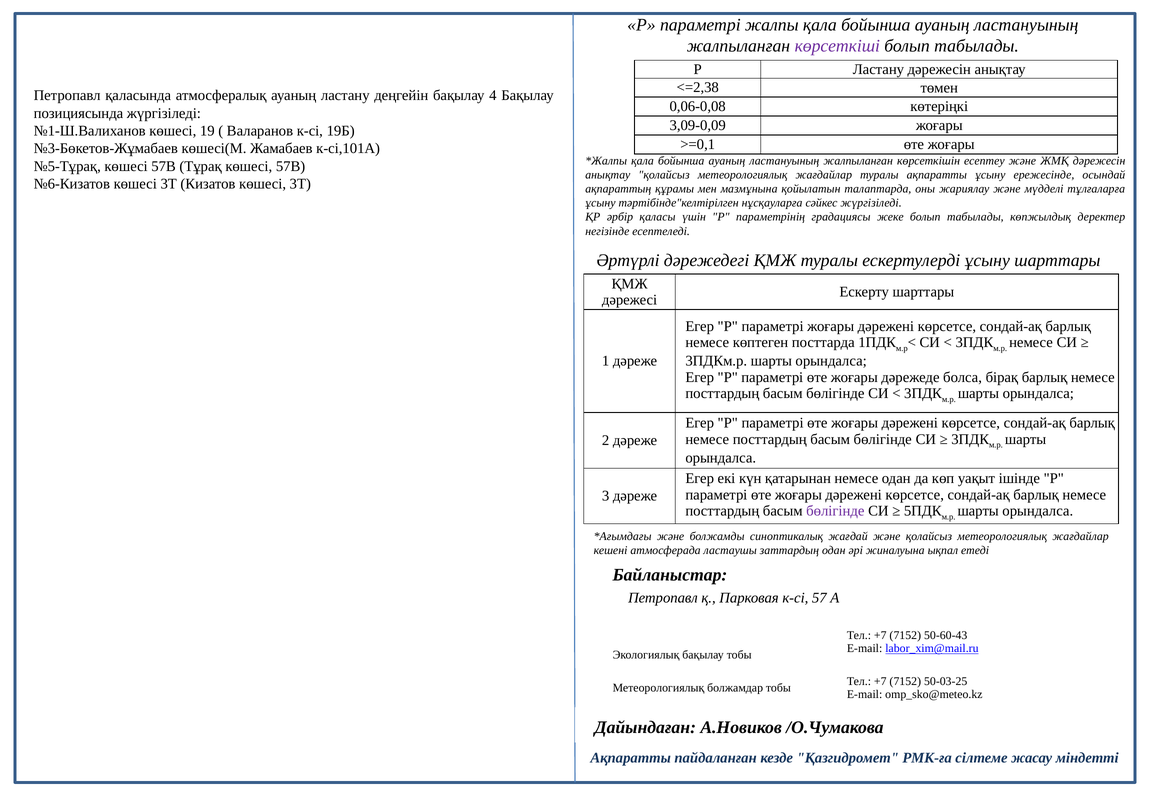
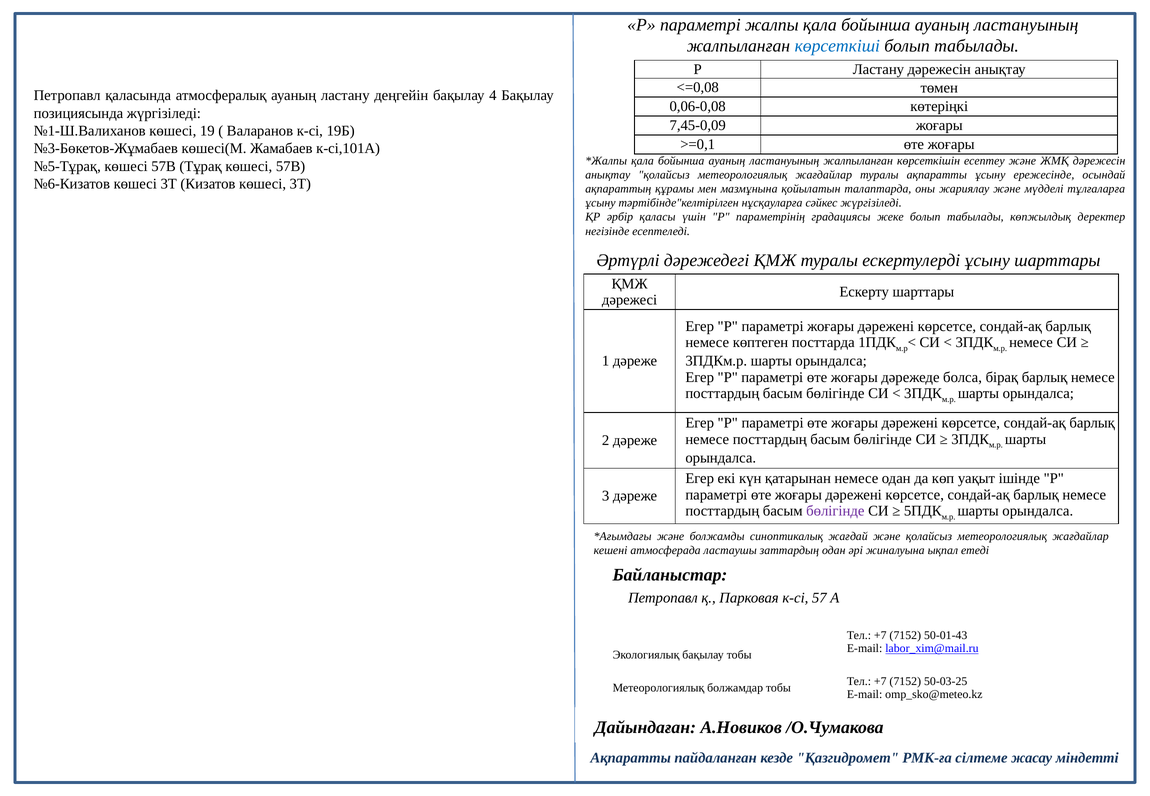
көрсеткіші colour: purple -> blue (837, 46)
<=2,38: <=2,38 -> <=0,08 (698, 87)
3,09-0,09: 3,09-0,09 -> 7,45-0,09 (698, 125)
50-60-43: 50-60-43 -> 50-01-43 (946, 636)
